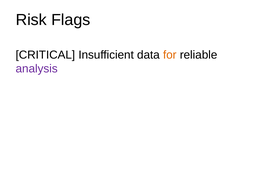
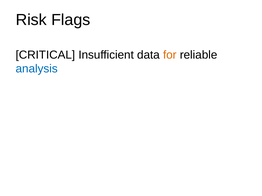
analysis colour: purple -> blue (37, 69)
